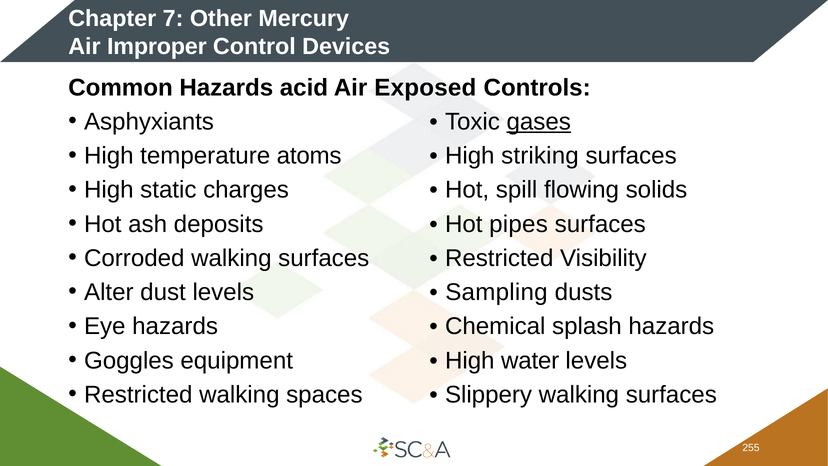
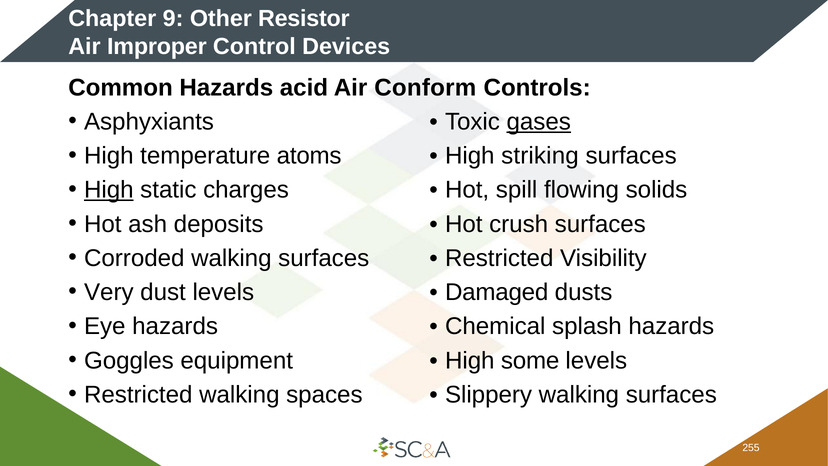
7: 7 -> 9 (173, 19)
Mercury: Mercury -> Resistor (304, 19)
Exposed: Exposed -> Conform (425, 88)
High underline: none -> present (109, 190)
pipes: pipes -> crush (519, 224)
Alter: Alter -> Very (109, 292)
Sampling: Sampling -> Damaged (497, 292)
water: water -> some (530, 360)
